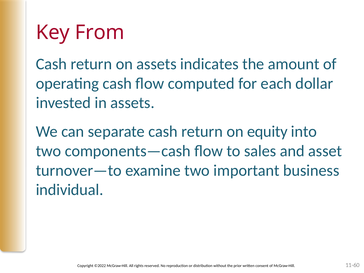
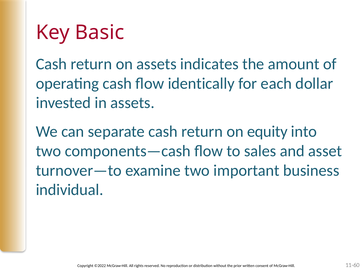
From: From -> Basic (100, 32)
computed: computed -> identically (201, 83)
